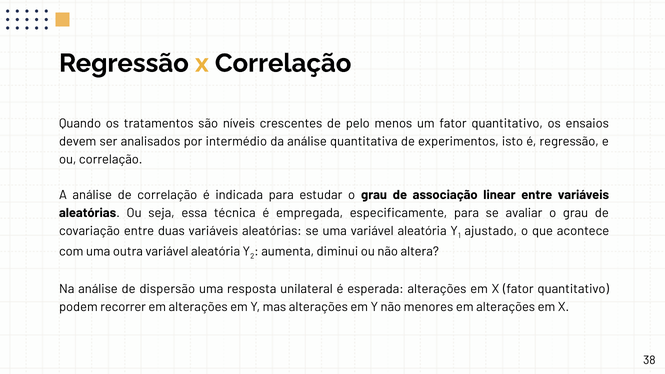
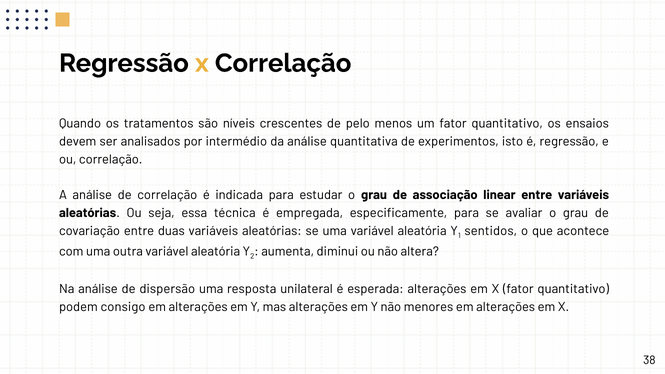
ajustado: ajustado -> sentidos (491, 231)
recorrer: recorrer -> consigo (123, 307)
